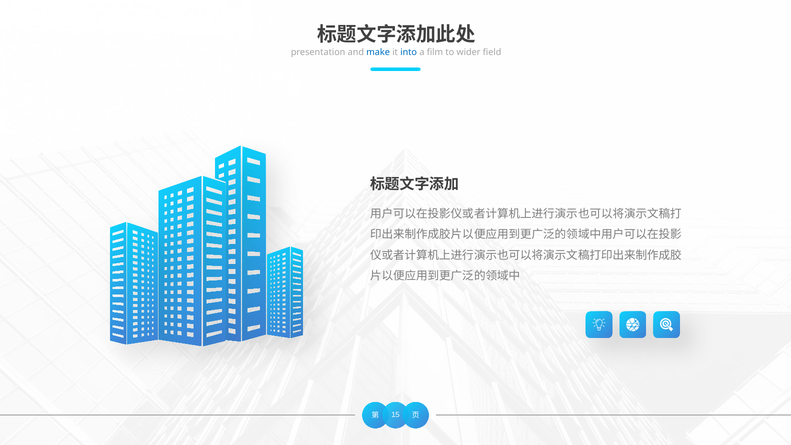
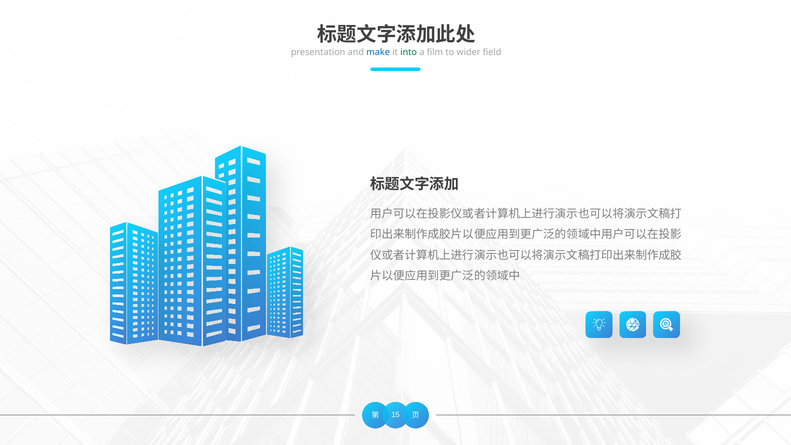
into colour: blue -> green (409, 52)
